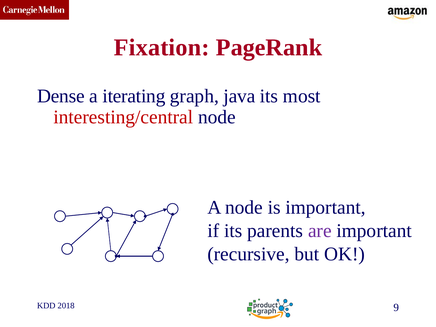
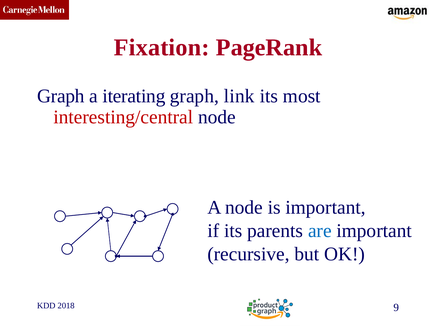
Dense: Dense -> Graph (61, 96)
java: java -> link (239, 96)
are colour: purple -> blue (320, 231)
